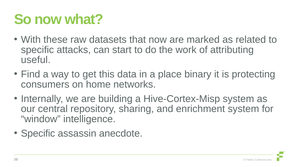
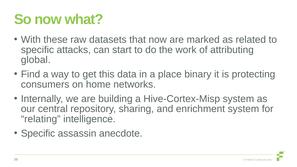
useful: useful -> global (36, 60)
window: window -> relating (41, 119)
